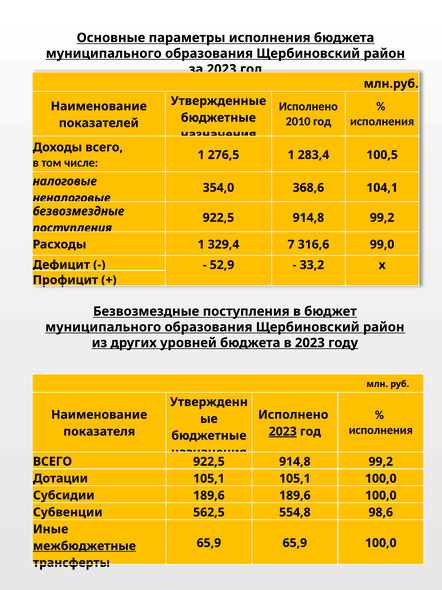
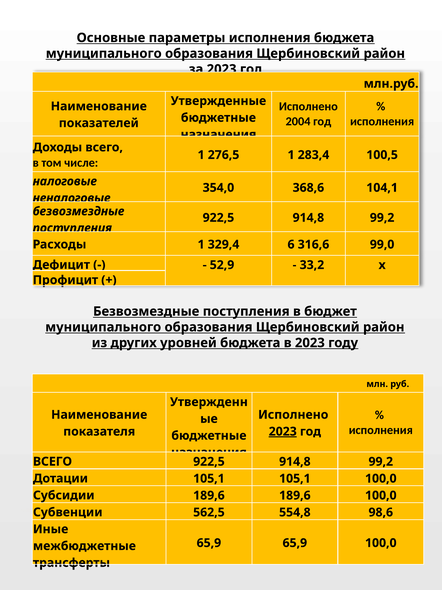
2010: 2010 -> 2004 (298, 121)
7: 7 -> 6 (291, 244)
межбюджетные underline: present -> none (84, 545)
